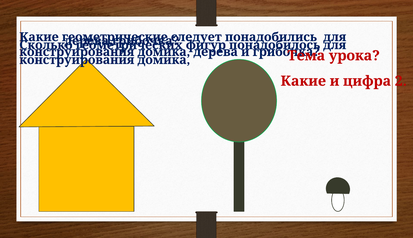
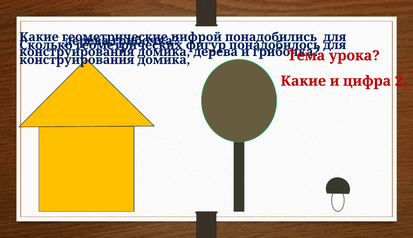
следует: следует -> цифрой (196, 37)
